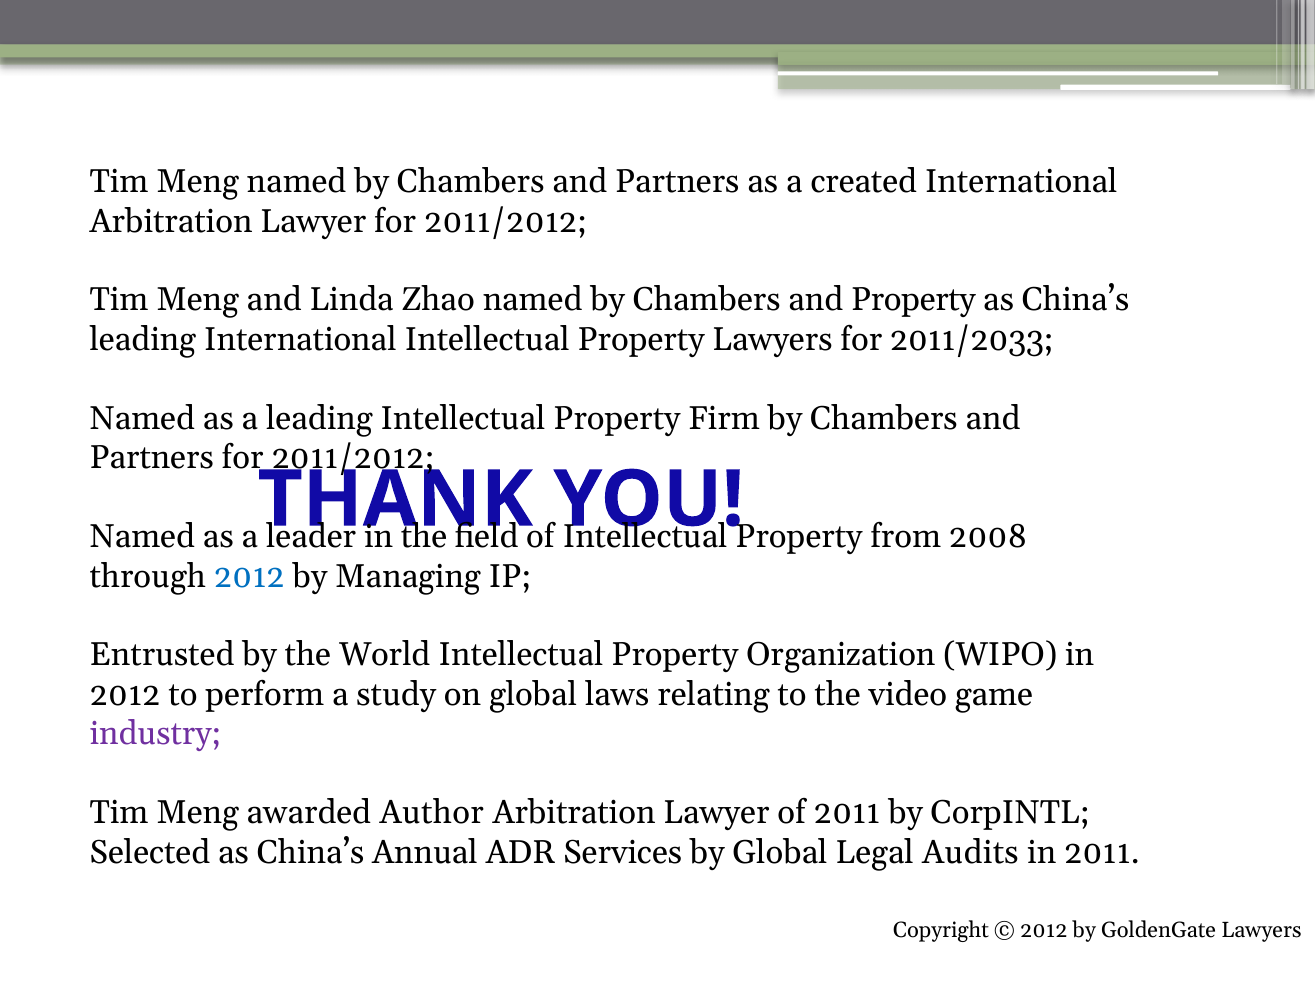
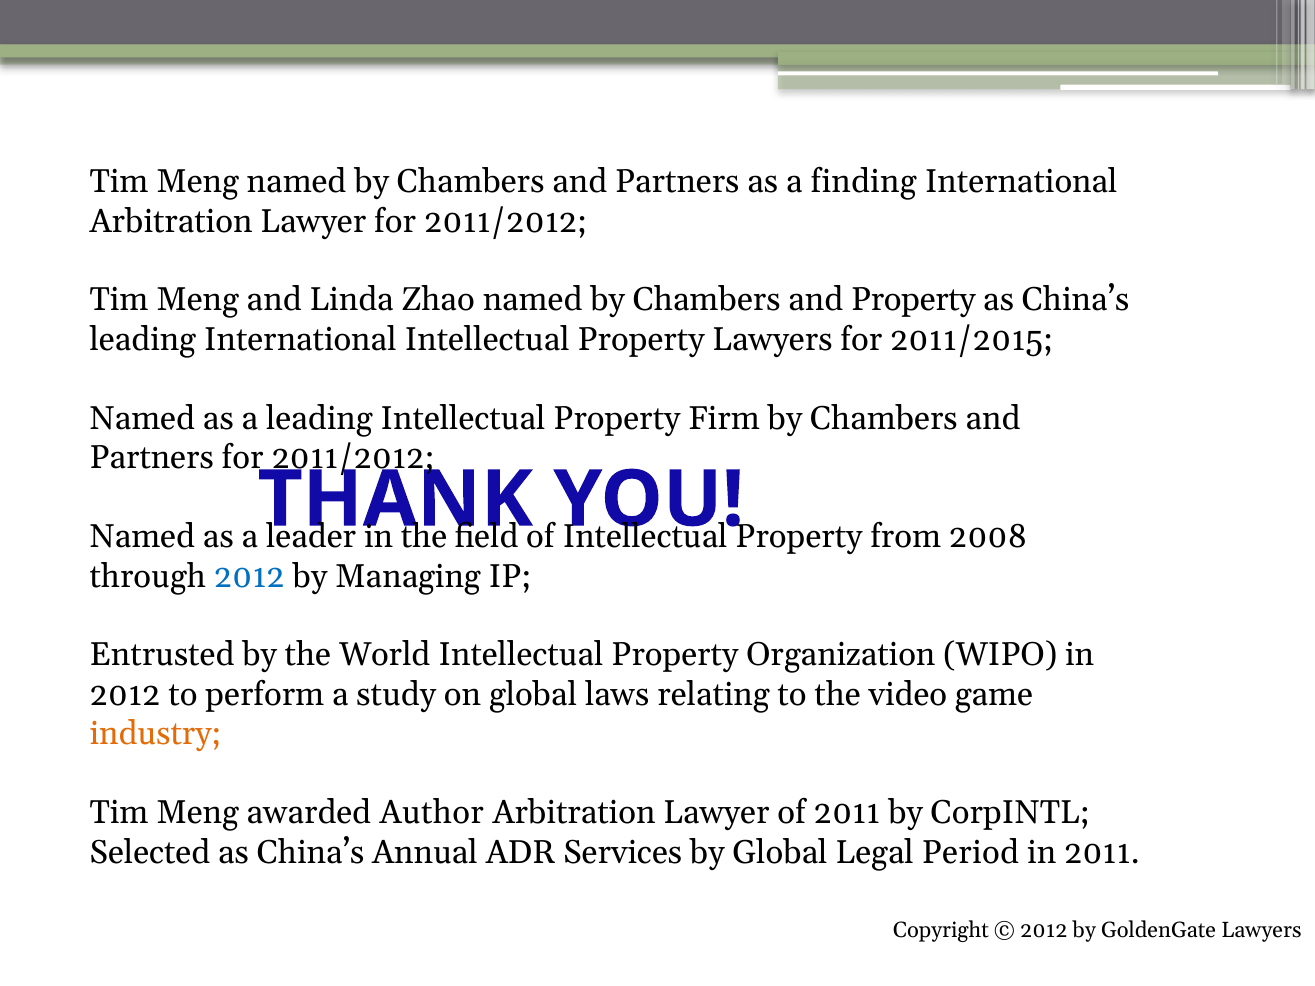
created: created -> finding (864, 182)
2011/2033: 2011/2033 -> 2011/2015 (972, 340)
industry colour: purple -> orange (156, 734)
Audits: Audits -> Period (970, 852)
